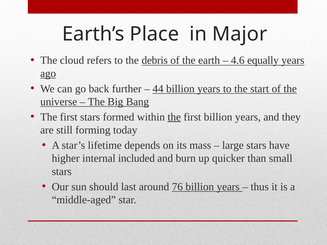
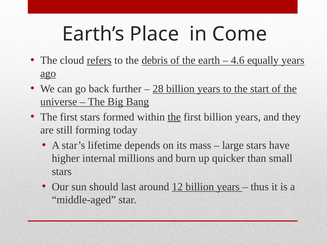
Major: Major -> Come (240, 34)
refers underline: none -> present (99, 60)
44: 44 -> 28 (158, 89)
included: included -> millions (136, 159)
76: 76 -> 12 (177, 187)
